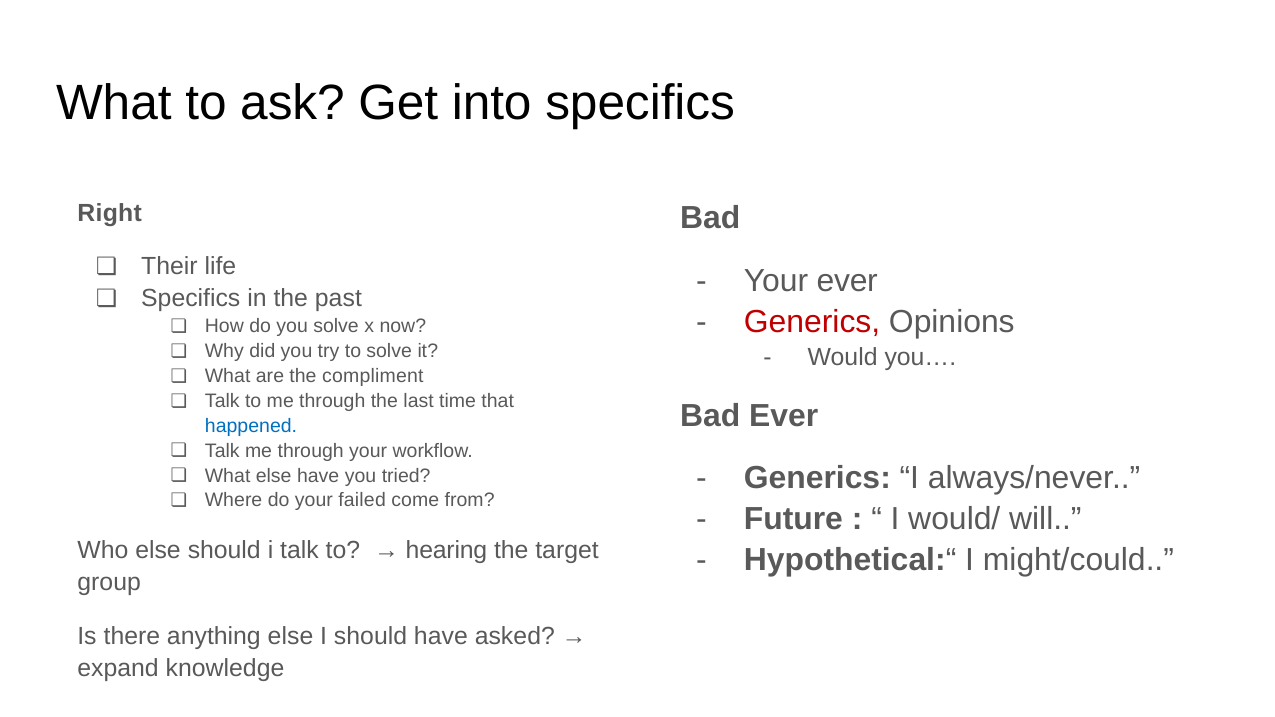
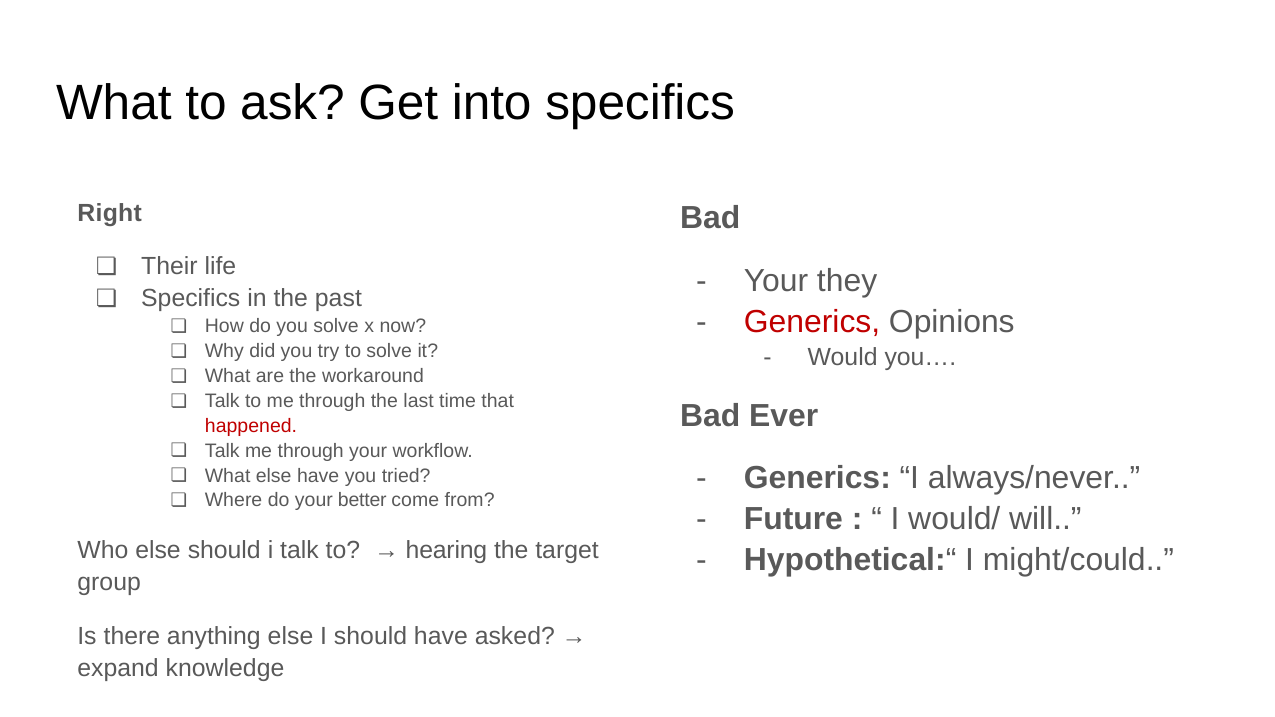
Your ever: ever -> they (847, 281)
compliment: compliment -> workaround (373, 376)
happened colour: blue -> red (251, 426)
failed: failed -> better (362, 501)
